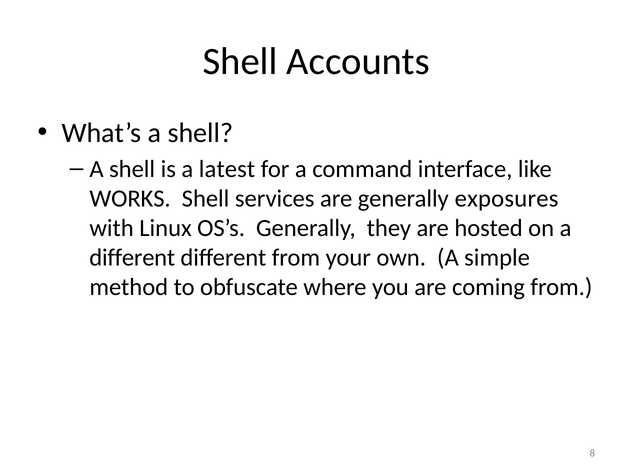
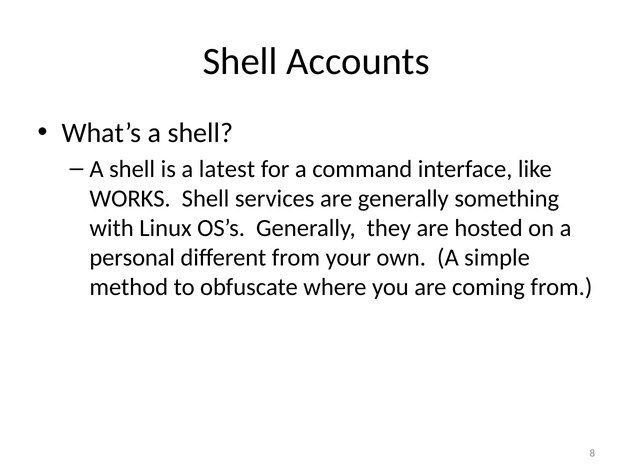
exposures: exposures -> something (507, 199)
different: different -> personal (132, 258)
